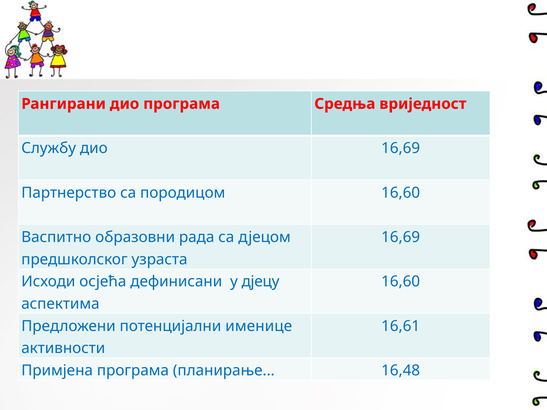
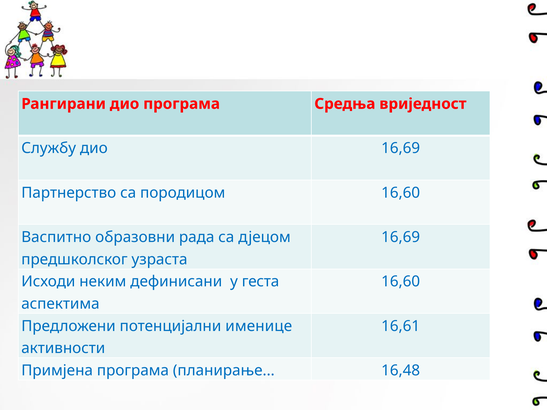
осјећа: осјећа -> неким (103, 282)
дјецу: дјецу -> геста (260, 282)
